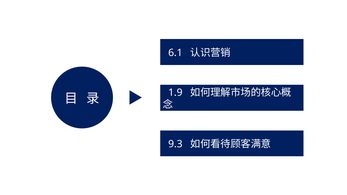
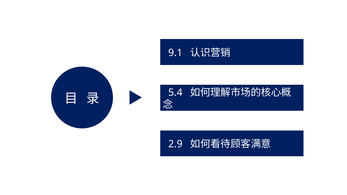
6.1: 6.1 -> 9.1 (175, 53)
1.9: 1.9 -> 5.4 (175, 93)
9.3: 9.3 -> 2.9 (175, 144)
